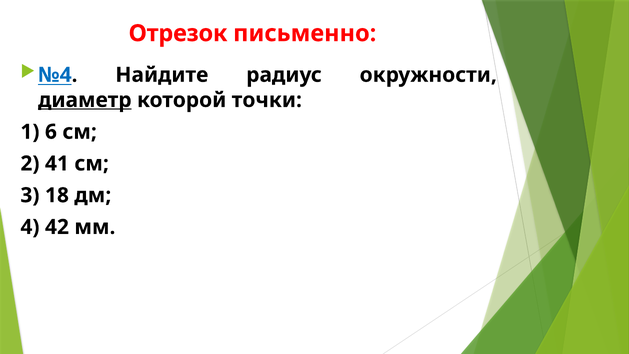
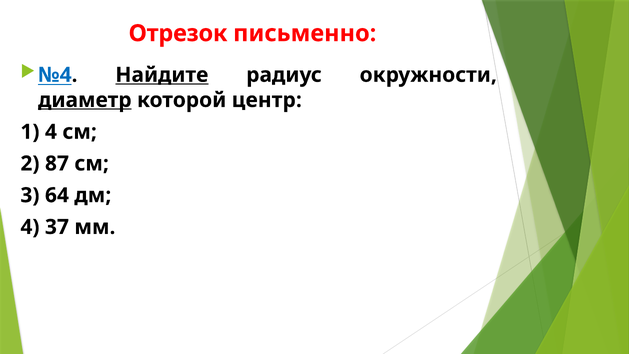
Найдите underline: none -> present (162, 75)
точки: точки -> центр (267, 100)
1 6: 6 -> 4 (51, 132)
41: 41 -> 87 (57, 163)
18: 18 -> 64 (57, 195)
42: 42 -> 37 (57, 227)
